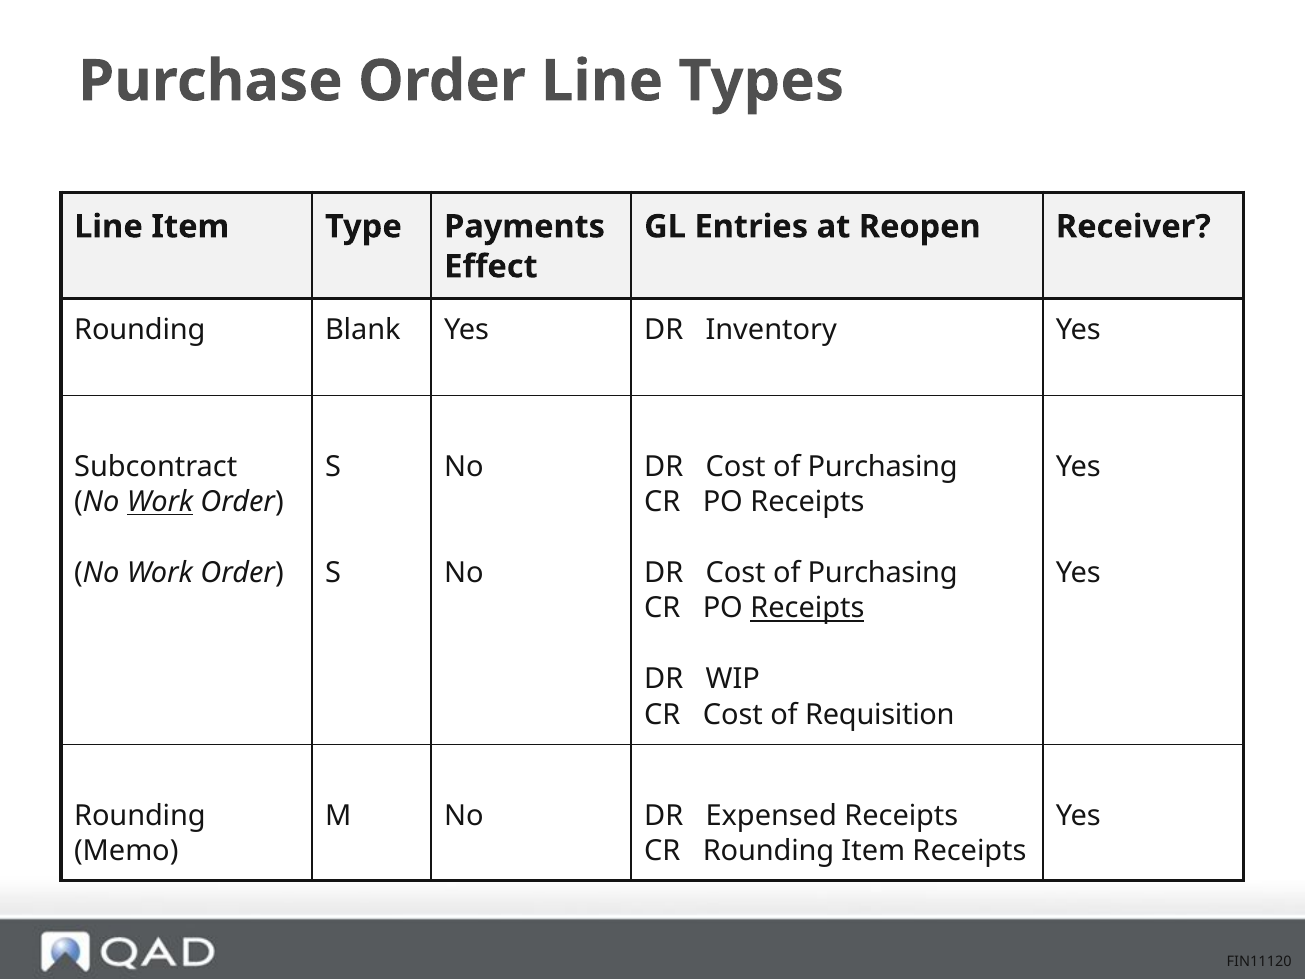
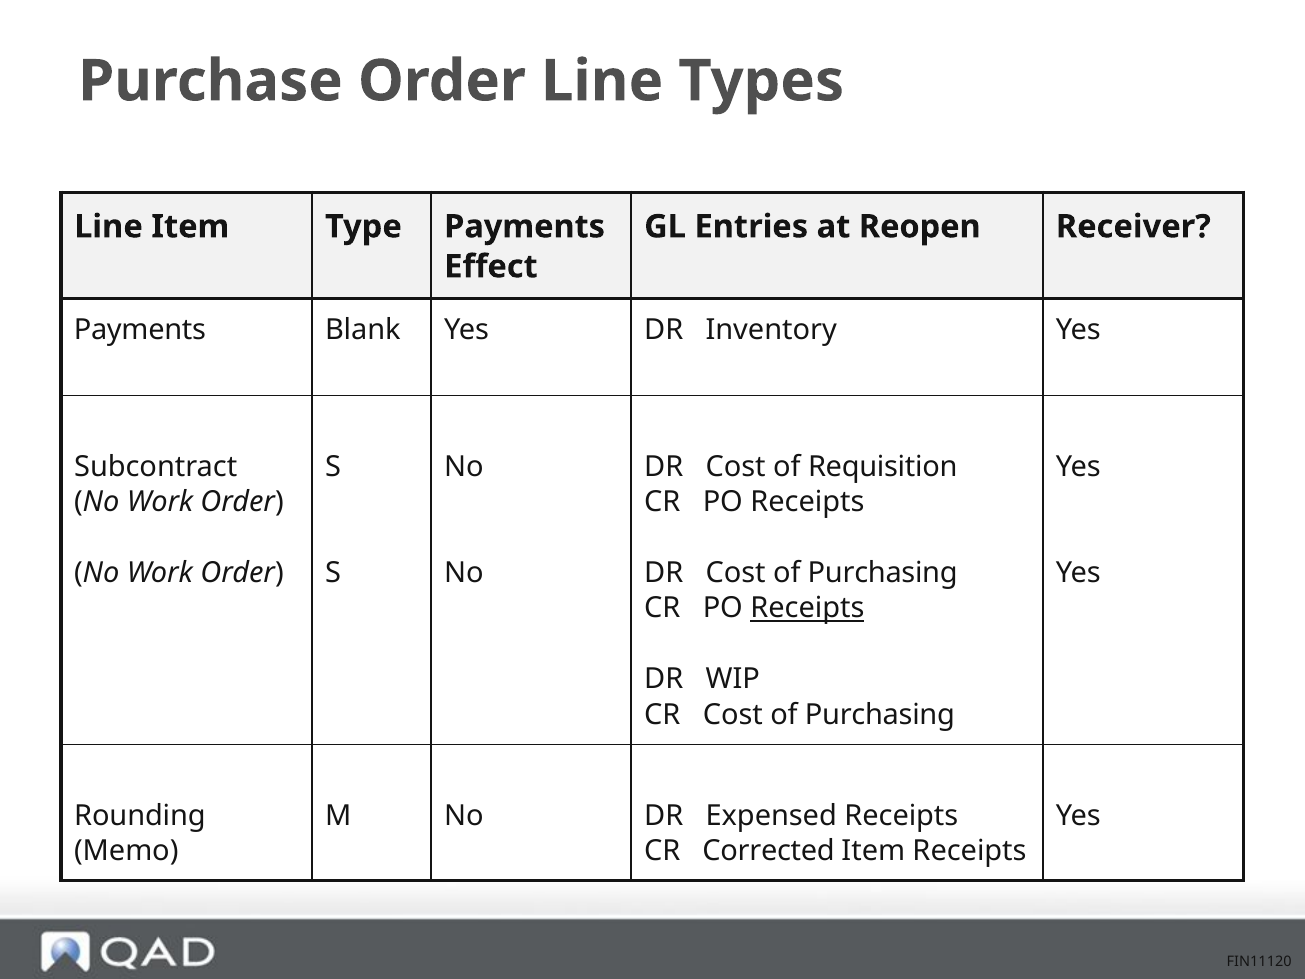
Rounding: Rounding -> Payments (140, 330)
Purchasing: Purchasing -> Requisition (883, 467)
Work underline: present -> none (160, 502)
CR Cost of Requisition: Requisition -> Purchasing (880, 714)
CR Rounding: Rounding -> Corrected (769, 851)
